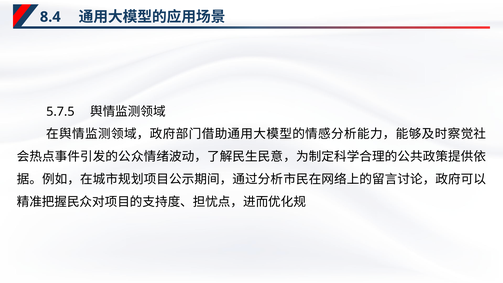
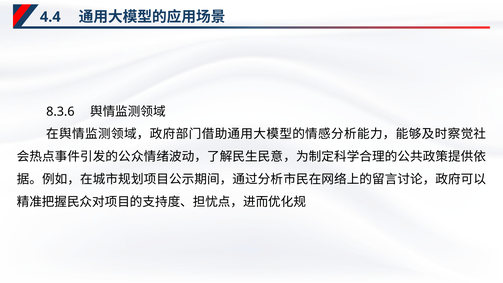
8.4: 8.4 -> 4.4 (50, 17)
5.7.5: 5.7.5 -> 8.3.6 (60, 112)
